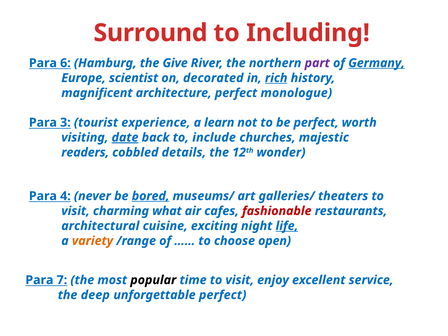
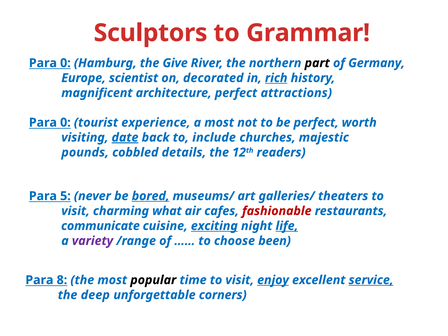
Surround: Surround -> Sculptors (151, 33)
Including: Including -> Grammar (308, 33)
6: 6 -> 0 (65, 63)
part colour: purple -> black (317, 63)
Germany underline: present -> none (377, 63)
monologue: monologue -> attractions (296, 93)
3: 3 -> 0 (65, 123)
a learn: learn -> most (219, 123)
readers: readers -> pounds (85, 152)
wonder: wonder -> readers (281, 152)
4: 4 -> 5 (65, 196)
architectural: architectural -> communicate (100, 226)
exciting underline: none -> present (214, 226)
variety colour: orange -> purple (93, 241)
open: open -> been (275, 241)
7: 7 -> 8 (62, 280)
enjoy underline: none -> present (273, 280)
service underline: none -> present (371, 280)
unforgettable perfect: perfect -> corners (223, 295)
